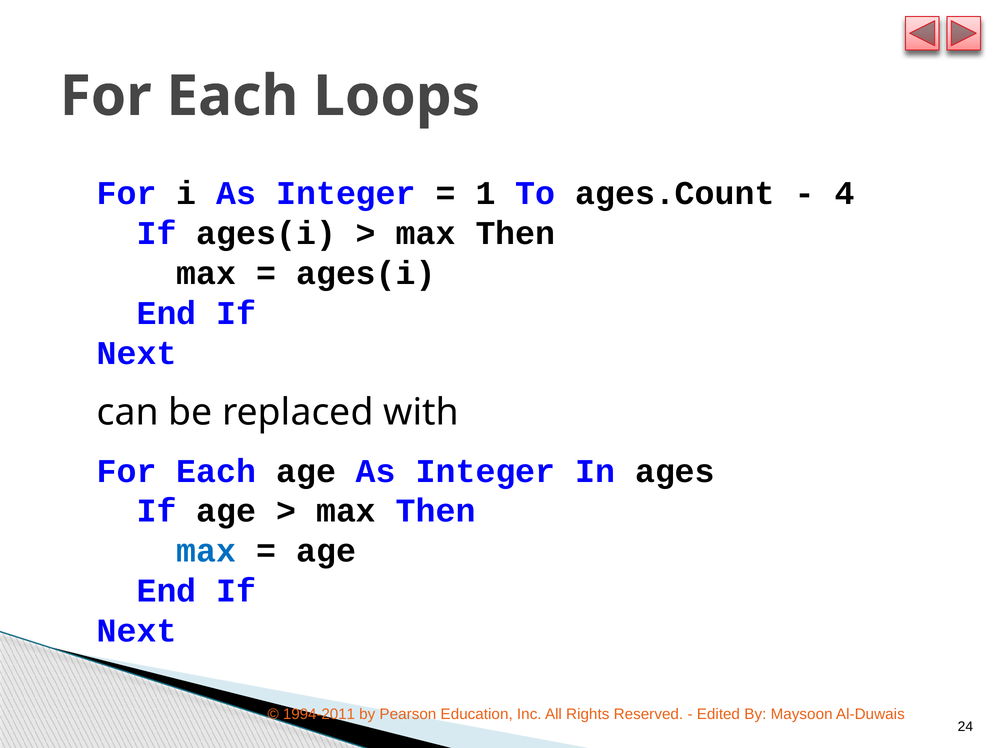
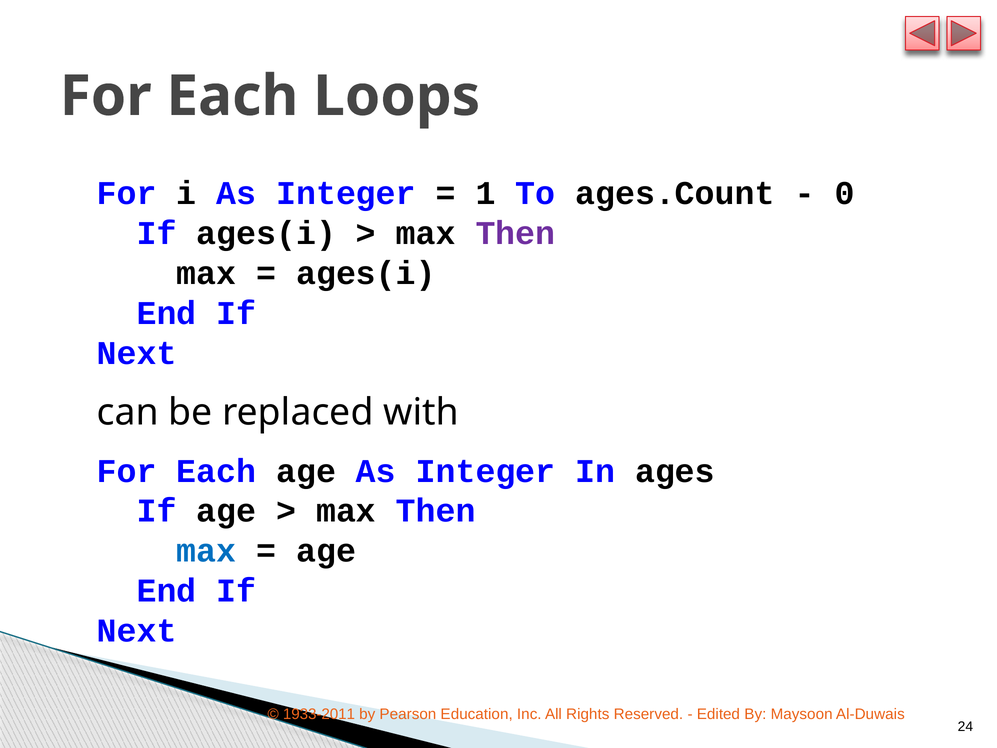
4: 4 -> 0 (845, 193)
Then colour: black -> purple (515, 233)
1994-2011: 1994-2011 -> 1933-2011 (319, 714)
